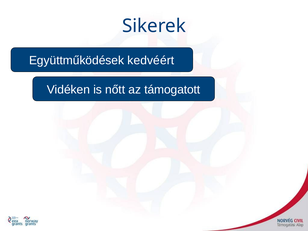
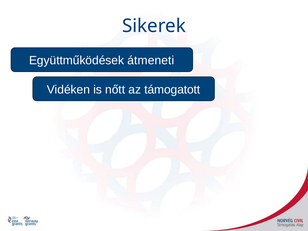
kedvéért: kedvéért -> átmeneti (151, 61)
